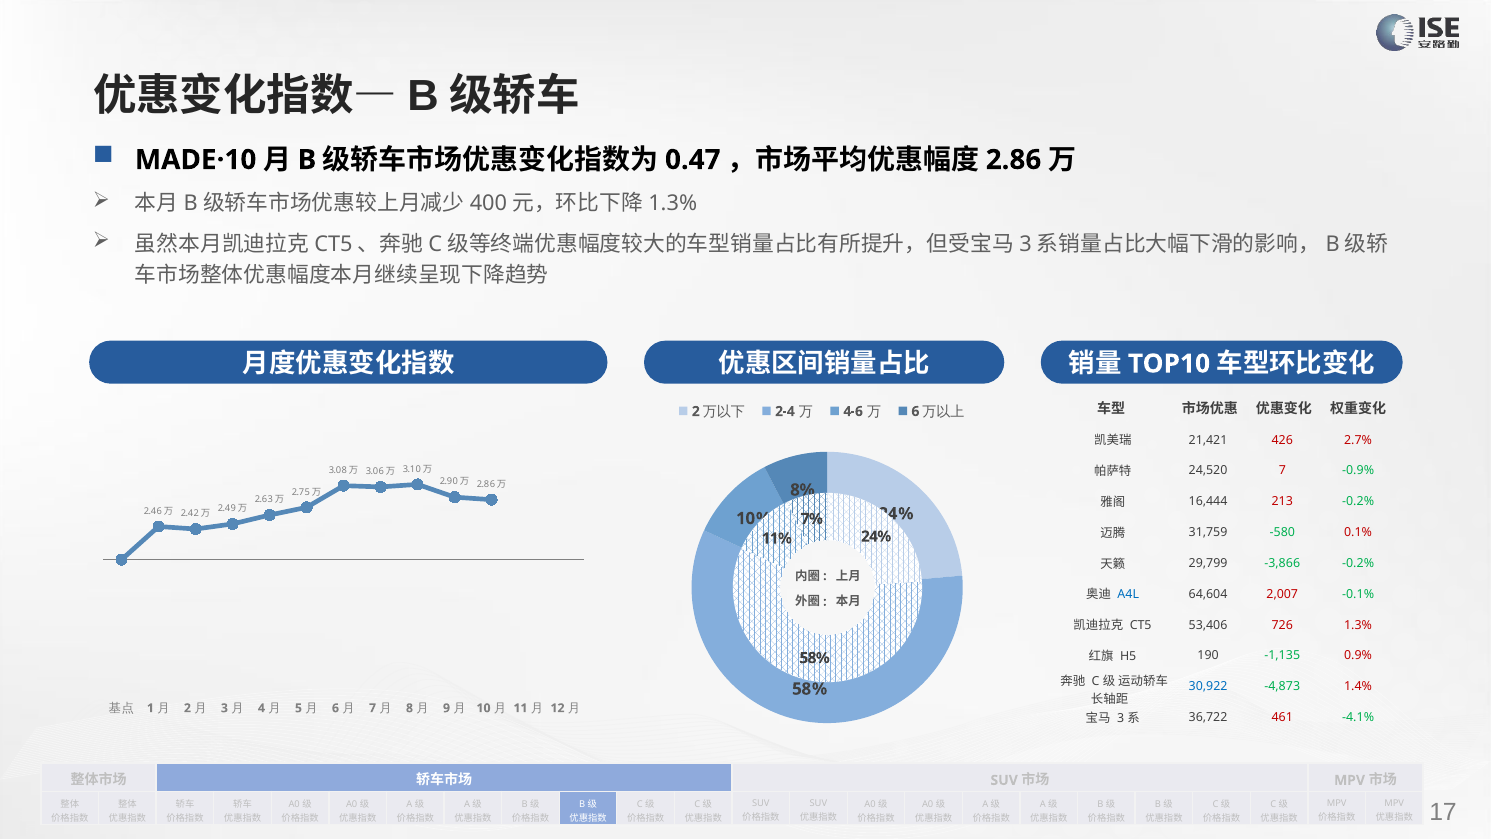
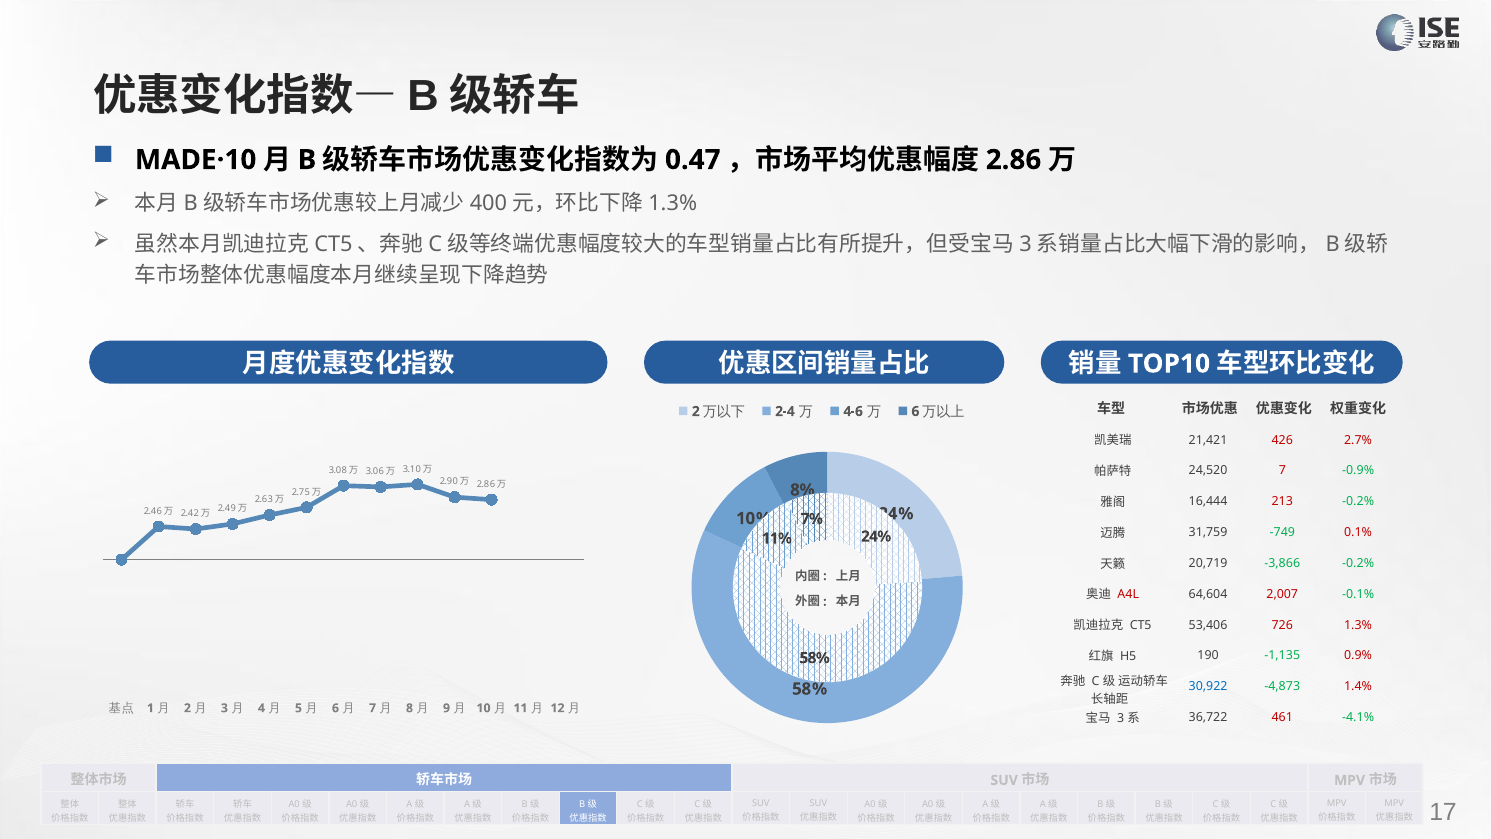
-580: -580 -> -749 (1282, 532)
29,799: 29,799 -> 20,719 (1208, 563)
A4L colour: blue -> red (1128, 594)
